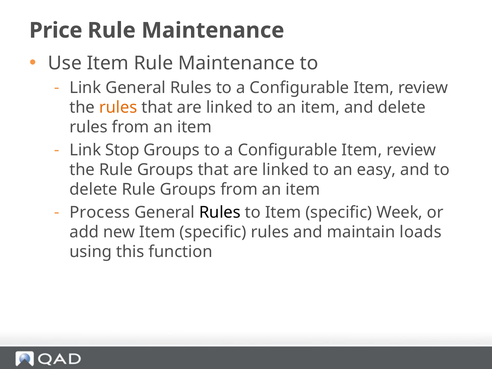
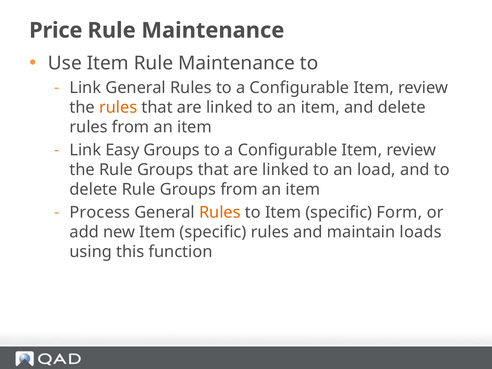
Stop: Stop -> Easy (122, 150)
easy: easy -> load (376, 170)
Rules colour: black -> orange (220, 212)
Week: Week -> Form (399, 212)
